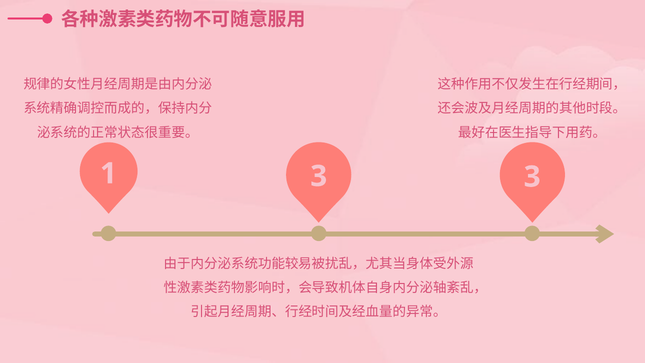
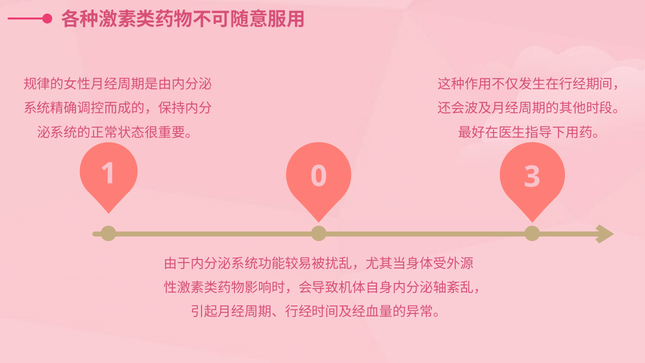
1 3: 3 -> 0 (319, 176)
